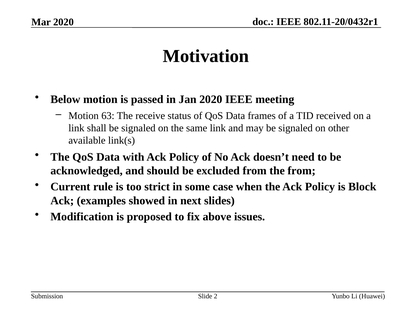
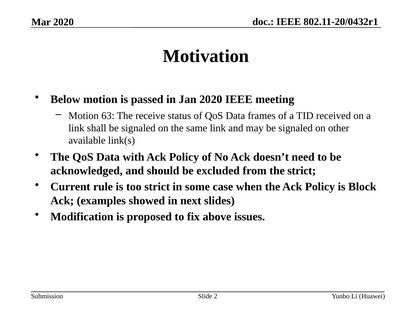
the from: from -> strict (302, 171)
